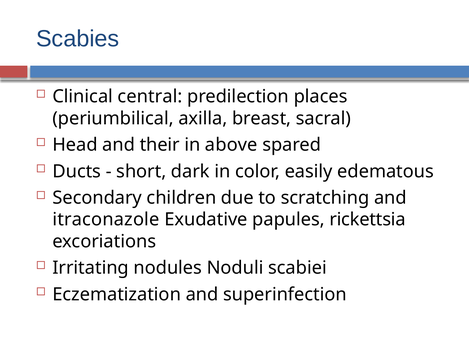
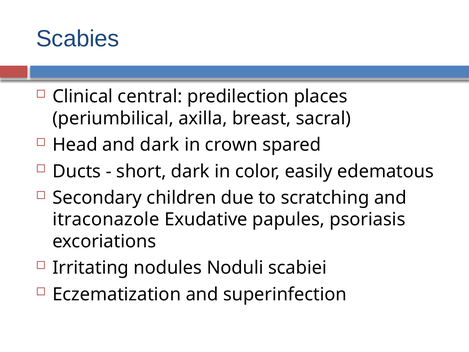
and their: their -> dark (160, 145)
above: above -> crown (231, 145)
rickettsia: rickettsia -> psoriasis (367, 219)
